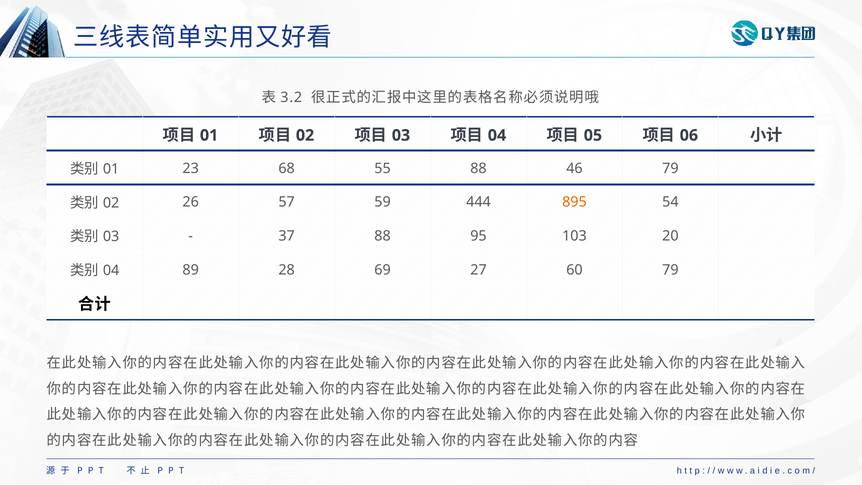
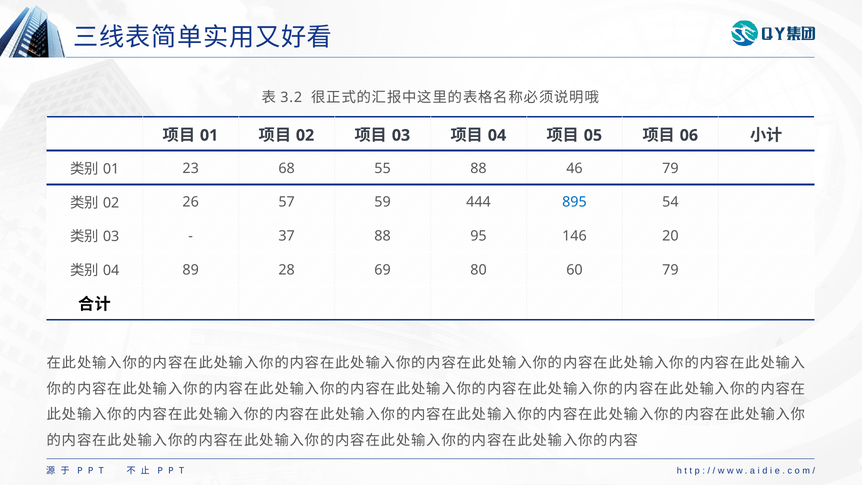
895 colour: orange -> blue (574, 202)
103: 103 -> 146 (574, 236)
27: 27 -> 80 (479, 270)
